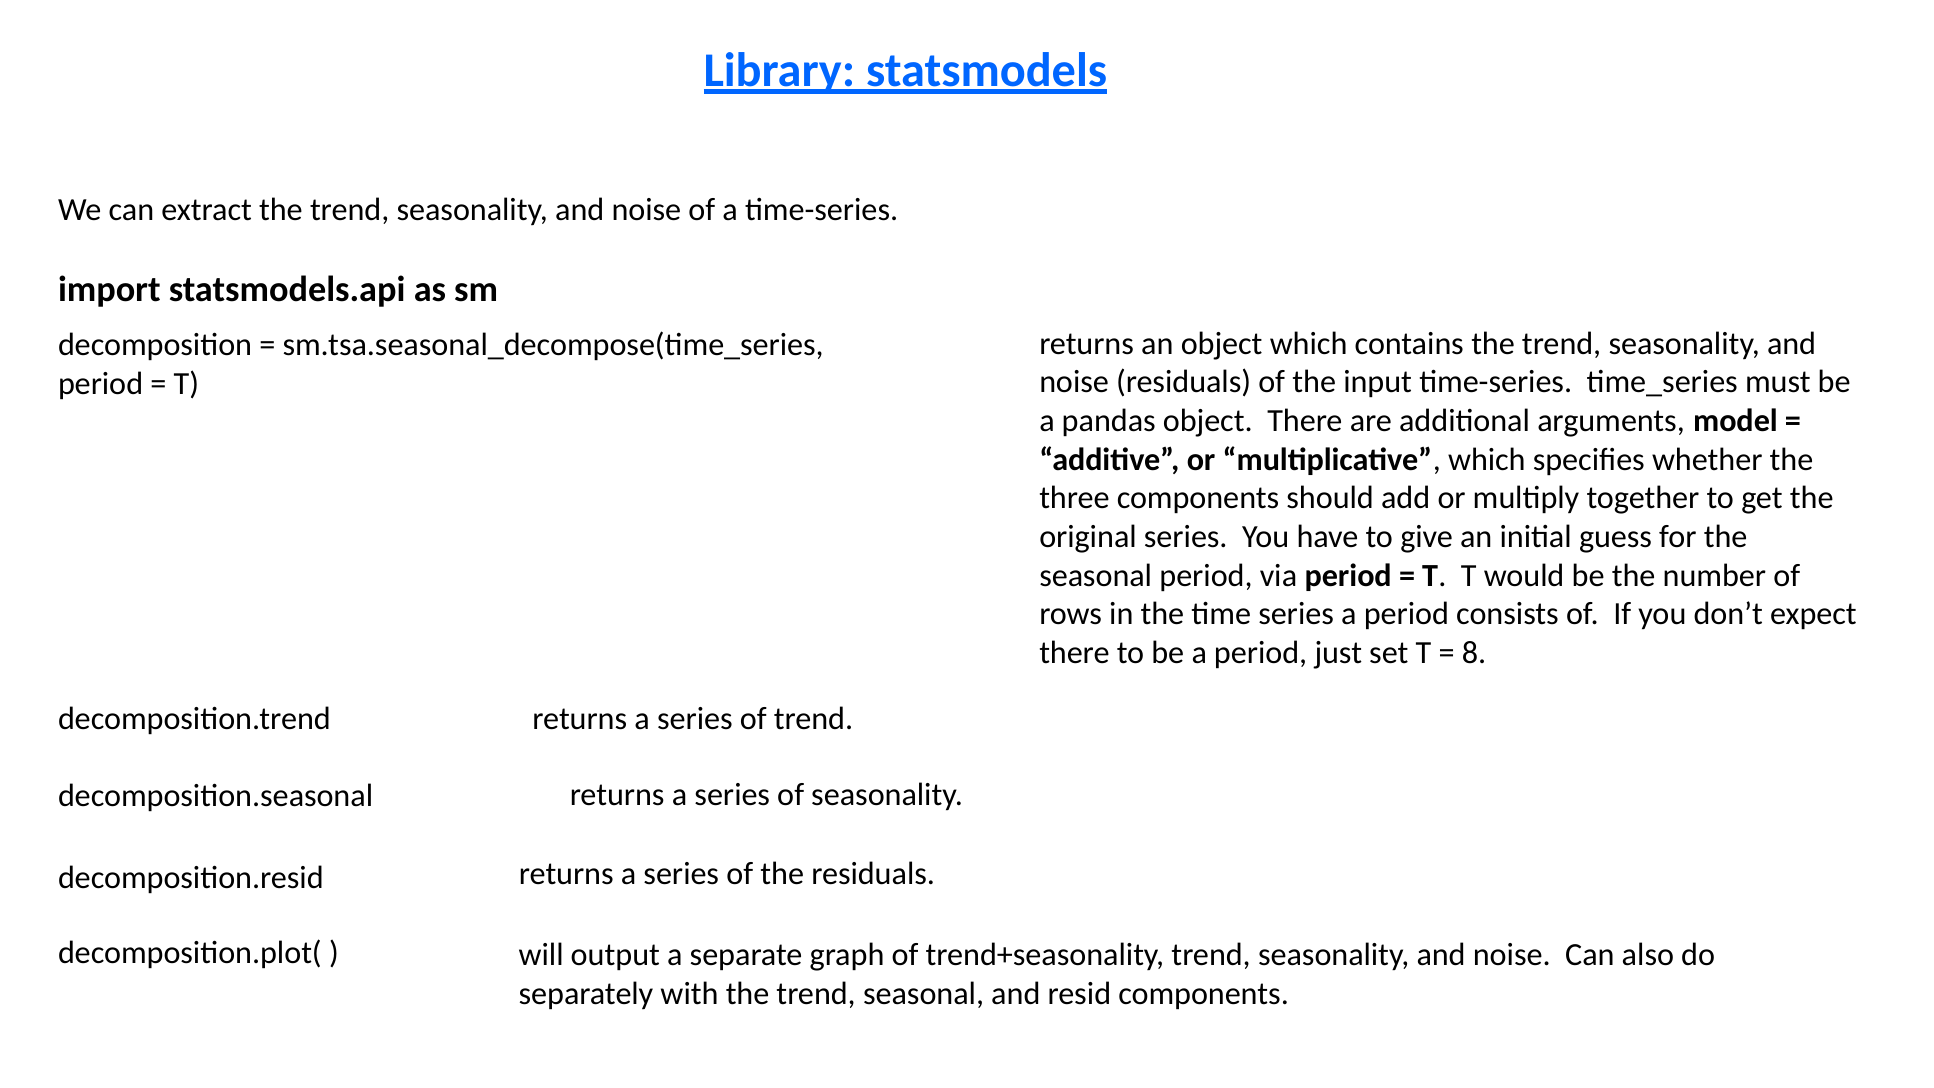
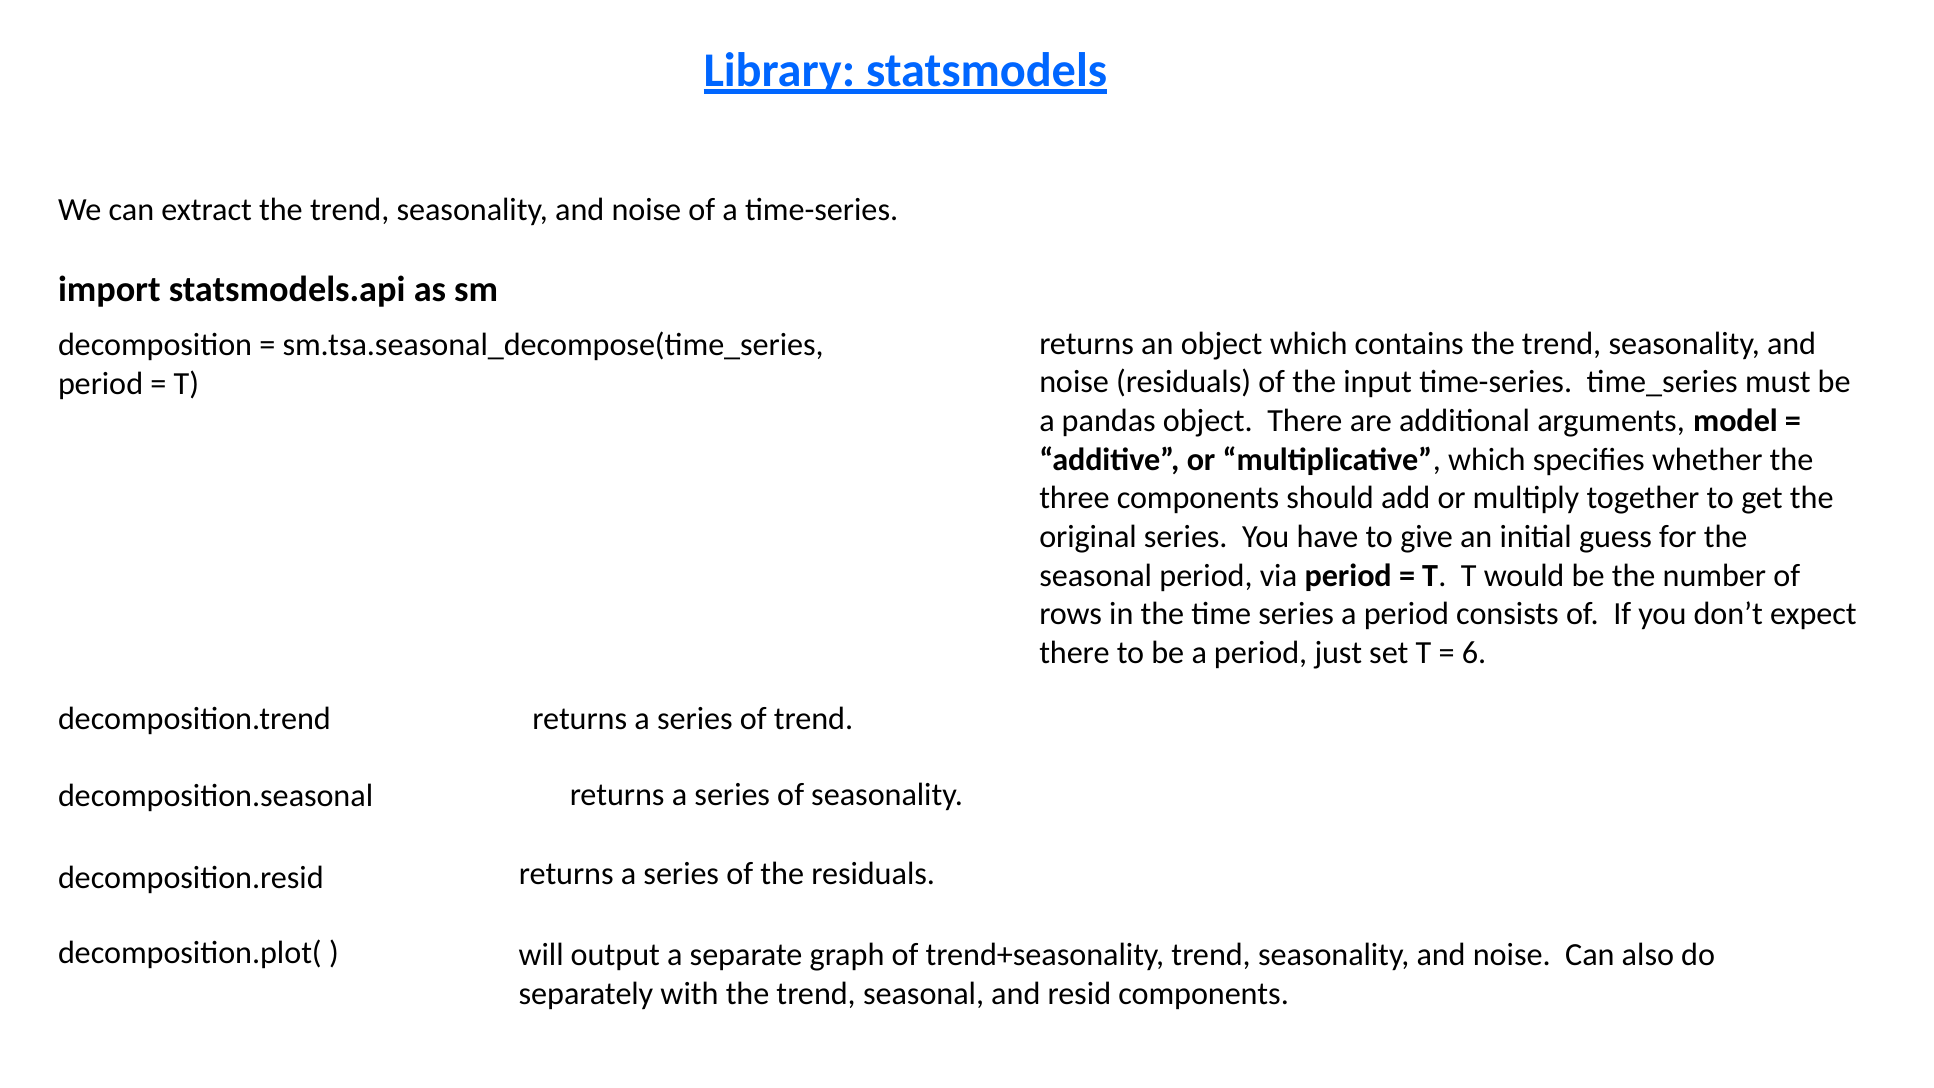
8: 8 -> 6 (1474, 653)
